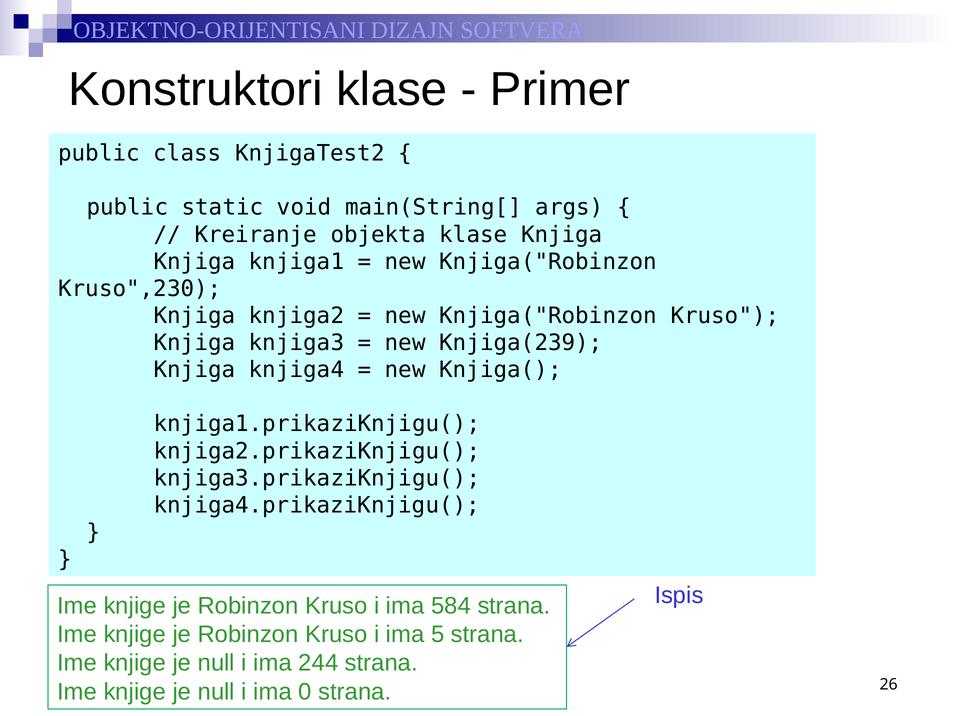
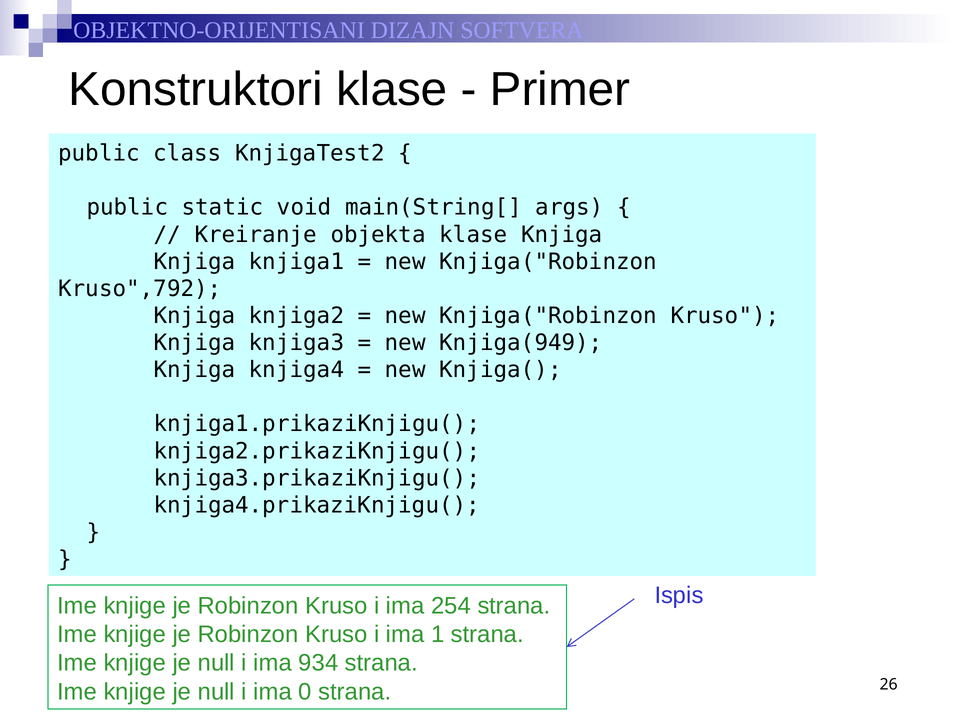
Kruso",230: Kruso",230 -> Kruso",792 (140, 289)
Knjiga(239: Knjiga(239 -> Knjiga(949 (521, 343)
584: 584 -> 254 (451, 606)
5: 5 -> 1 (438, 635)
244: 244 -> 934 (318, 663)
